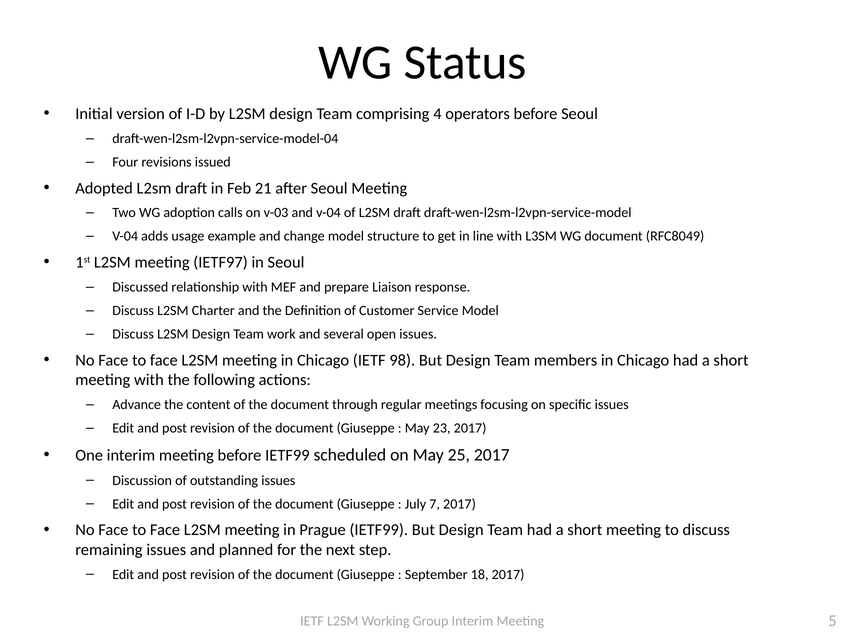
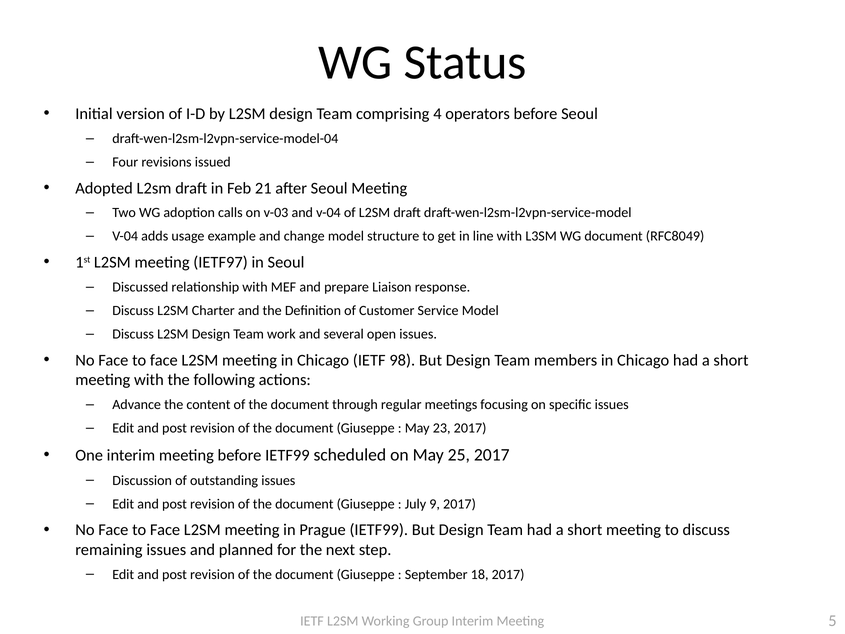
7: 7 -> 9 (435, 504)
